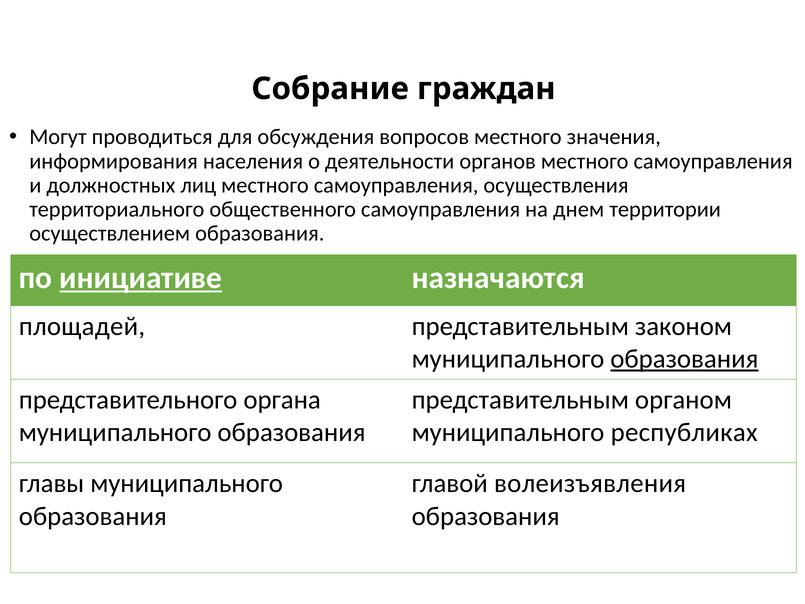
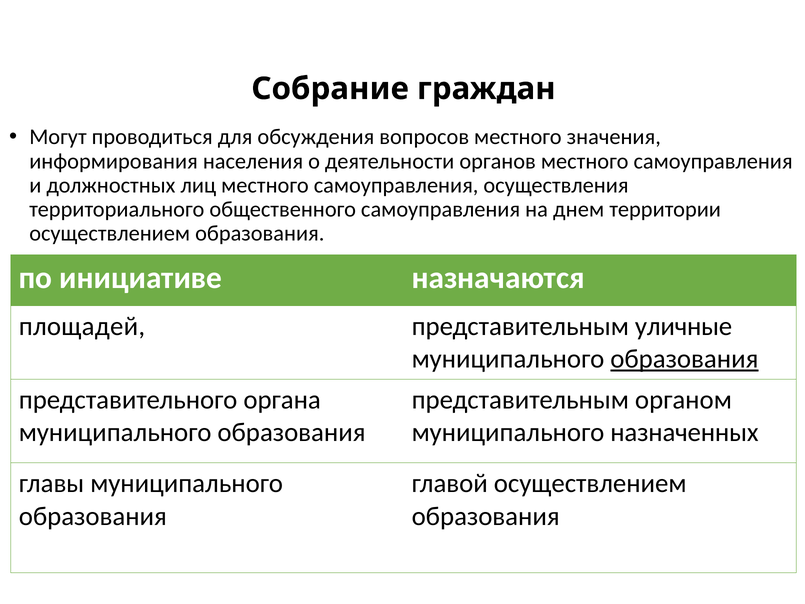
инициативе underline: present -> none (141, 278)
законом: законом -> уличные (684, 326)
республиках: республиках -> назначенных (684, 432)
главой волеизъявления: волеизъявления -> осуществлением (590, 483)
